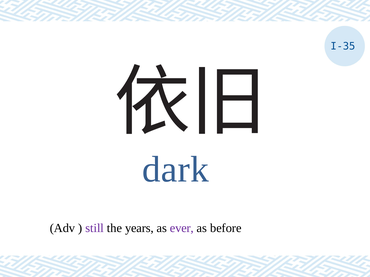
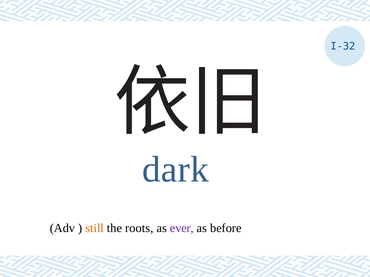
I-35: I-35 -> I-32 (343, 46)
still colour: purple -> orange (95, 229)
years: years -> roots (139, 229)
